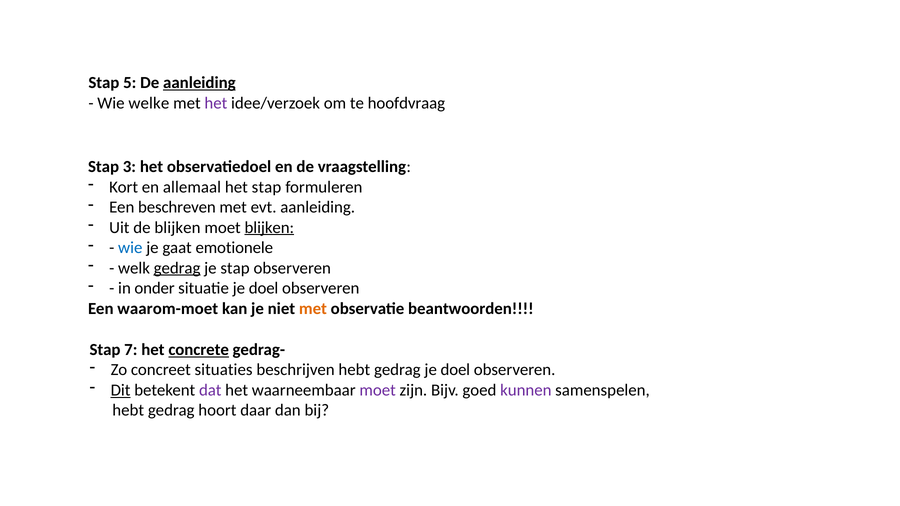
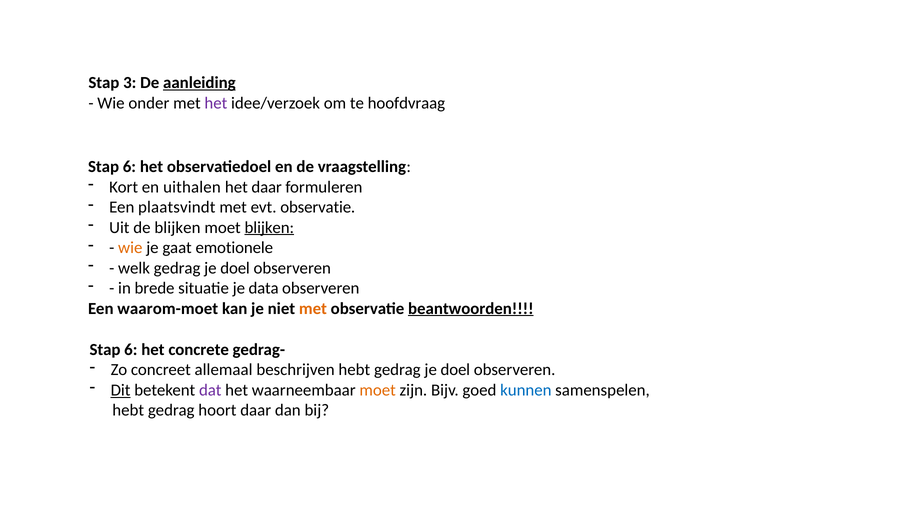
5: 5 -> 3 (130, 83)
welke: welke -> onder (149, 103)
3: 3 -> 6 (129, 167)
allemaal: allemaal -> uithalen (192, 187)
het stap: stap -> daar (267, 187)
beschreven: beschreven -> plaatsvindt (177, 207)
evt aanleiding: aanleiding -> observatie (318, 207)
wie colour: blue -> orange (130, 248)
gedrag underline: present -> none (177, 268)
stap: stap -> doel (235, 268)
onder: onder -> brede (155, 288)
situatie je doel: doel -> data (264, 288)
beantwoorden underline: none -> present (471, 309)
7: 7 -> 6 (131, 350)
concrete underline: present -> none (199, 350)
situaties: situaties -> allemaal (224, 370)
moet colour: purple -> orange (378, 390)
kunnen colour: purple -> blue (526, 390)
